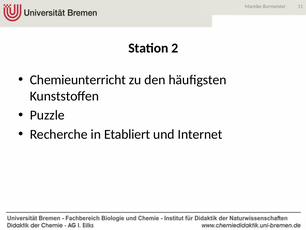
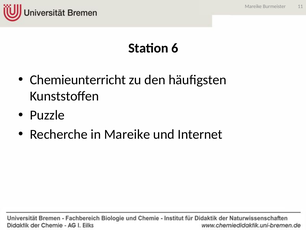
2: 2 -> 6 (175, 48)
in Etabliert: Etabliert -> Mareike (127, 134)
